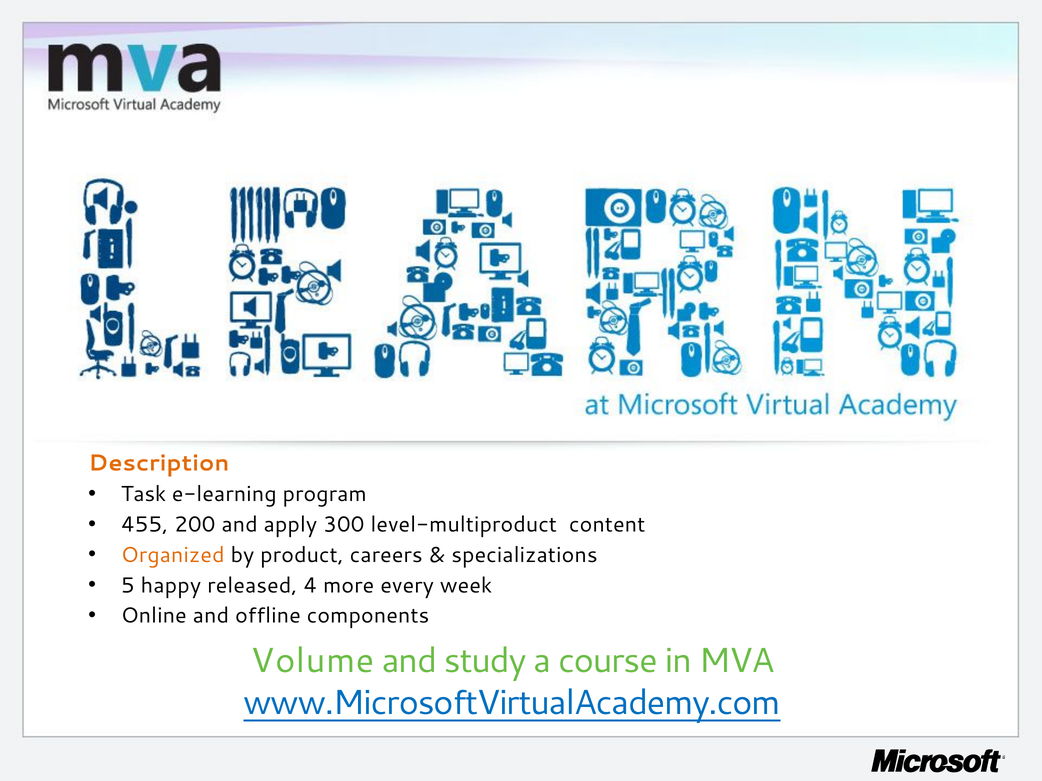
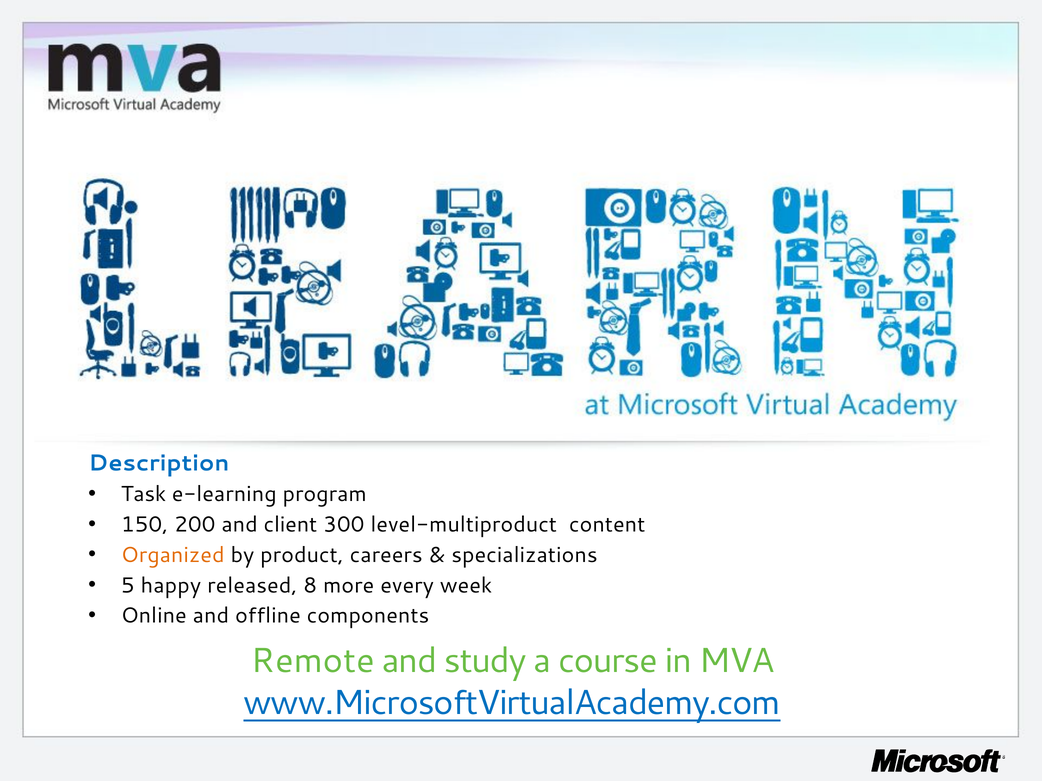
Description colour: orange -> blue (159, 463)
455: 455 -> 150 (145, 525)
apply: apply -> client (290, 525)
4: 4 -> 8 (310, 586)
Volume: Volume -> Remote (313, 661)
